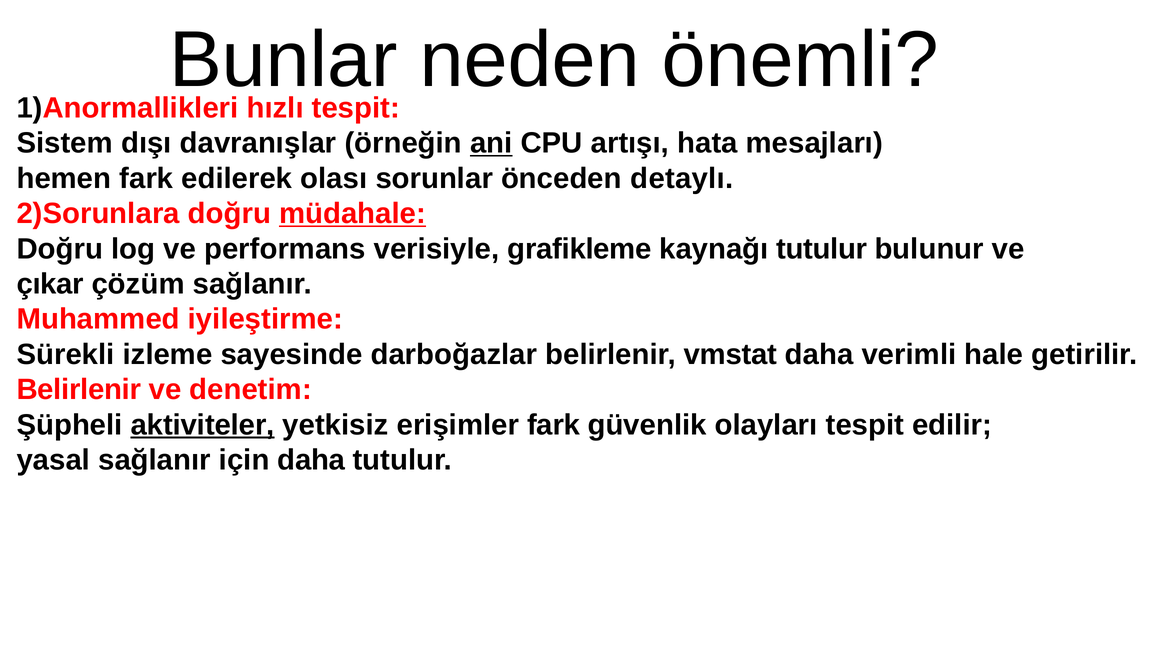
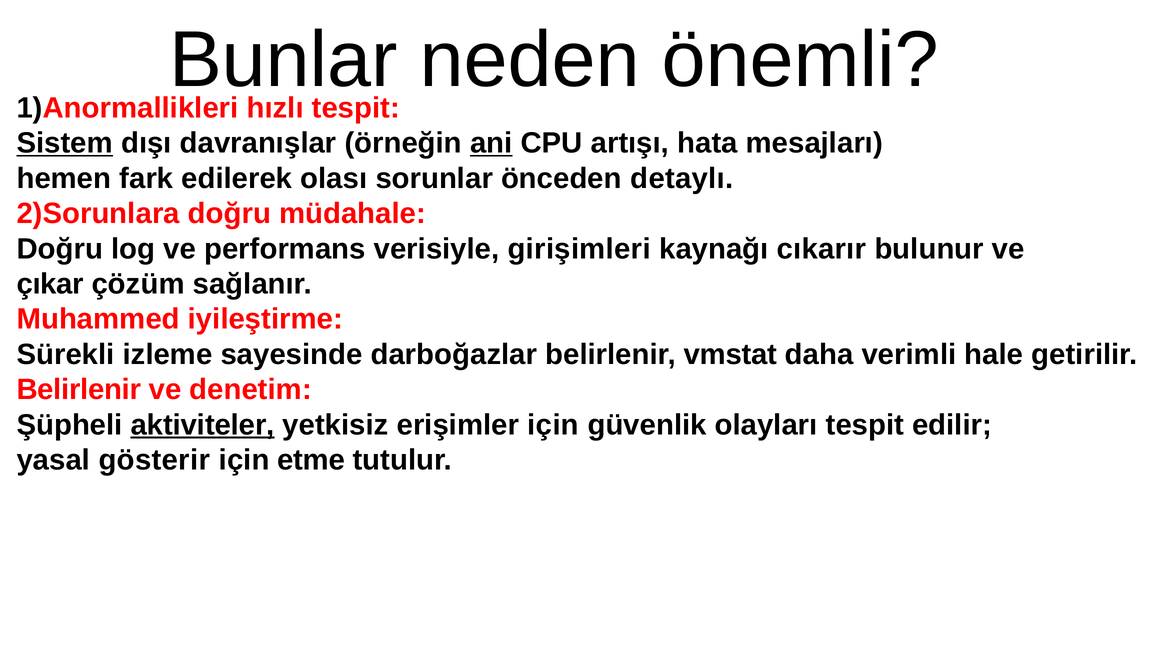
Sistem underline: none -> present (65, 143)
müdahale underline: present -> none (352, 214)
grafikleme: grafikleme -> girişimleri (579, 249)
kaynağı tutulur: tutulur -> cıkarır (821, 249)
erişimler fark: fark -> için (553, 425)
yasal sağlanır: sağlanır -> gösterir (154, 460)
için daha: daha -> etme (311, 460)
